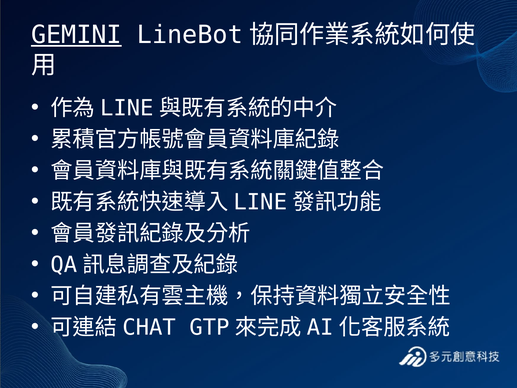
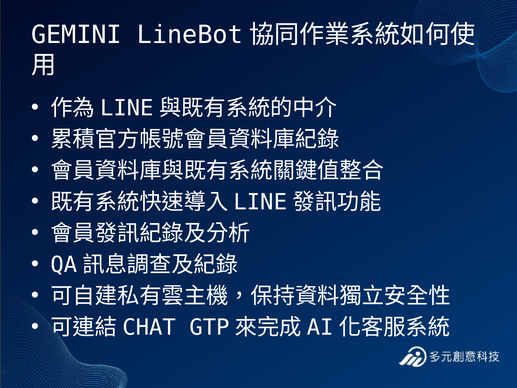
GEMINI underline: present -> none (76, 35)
